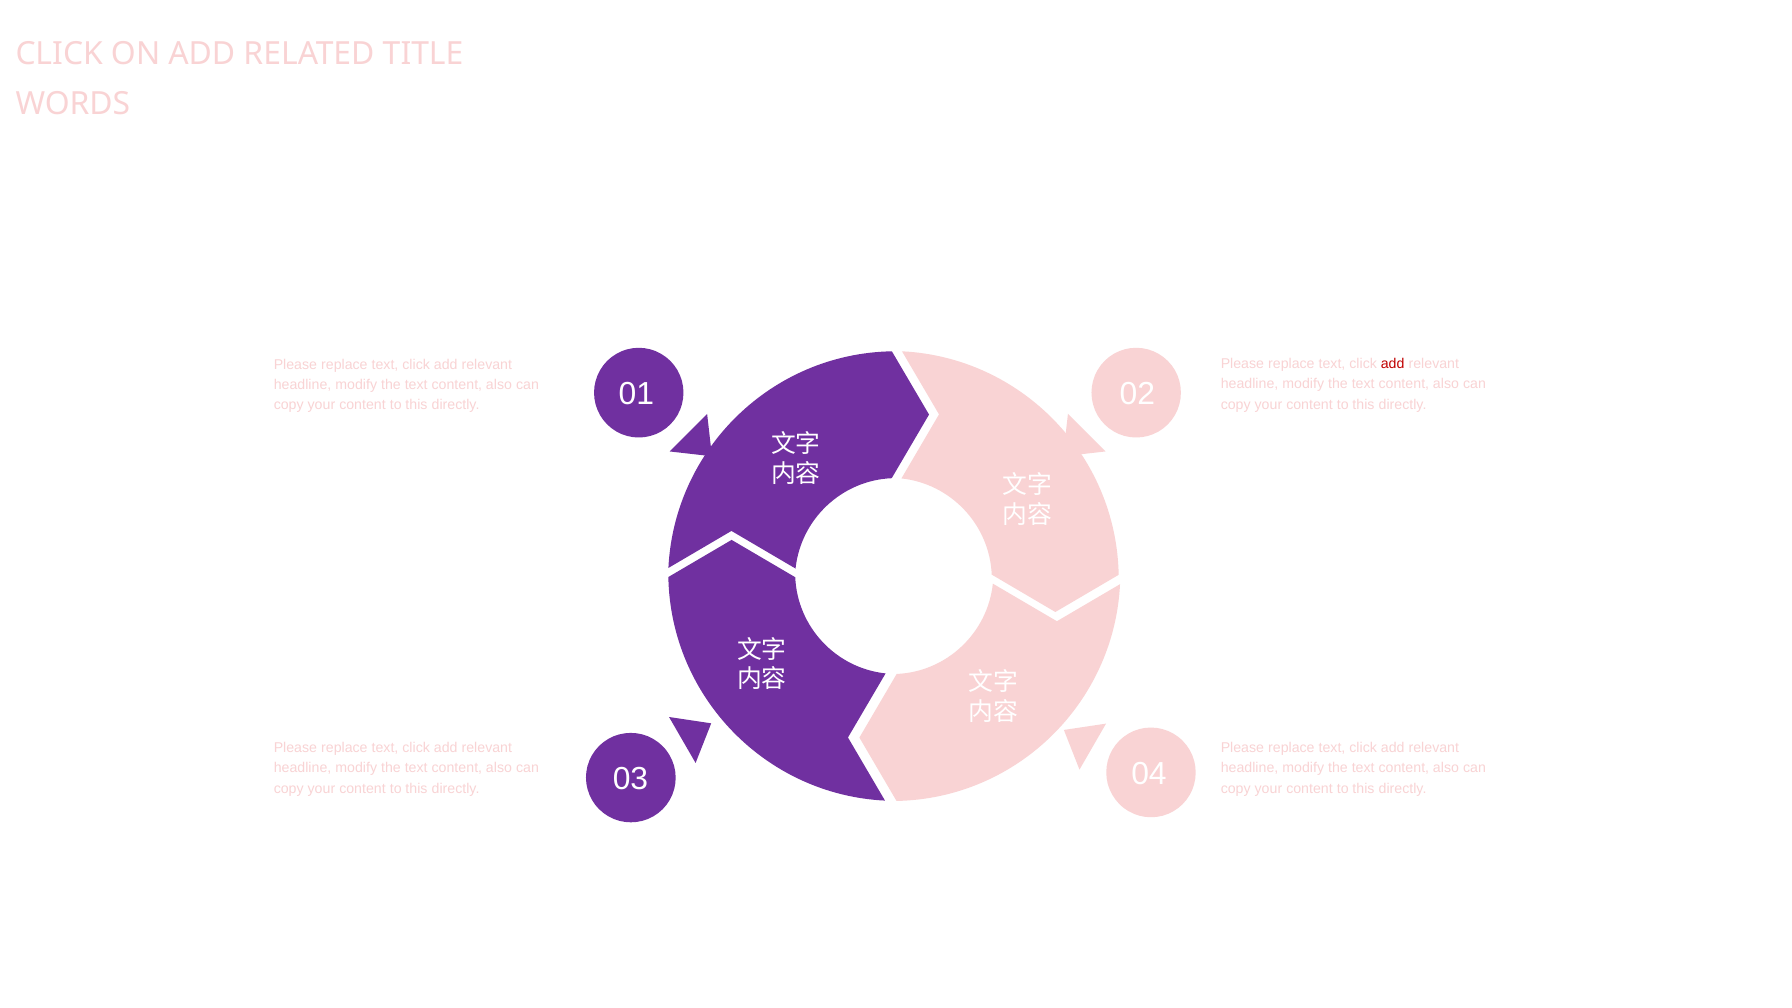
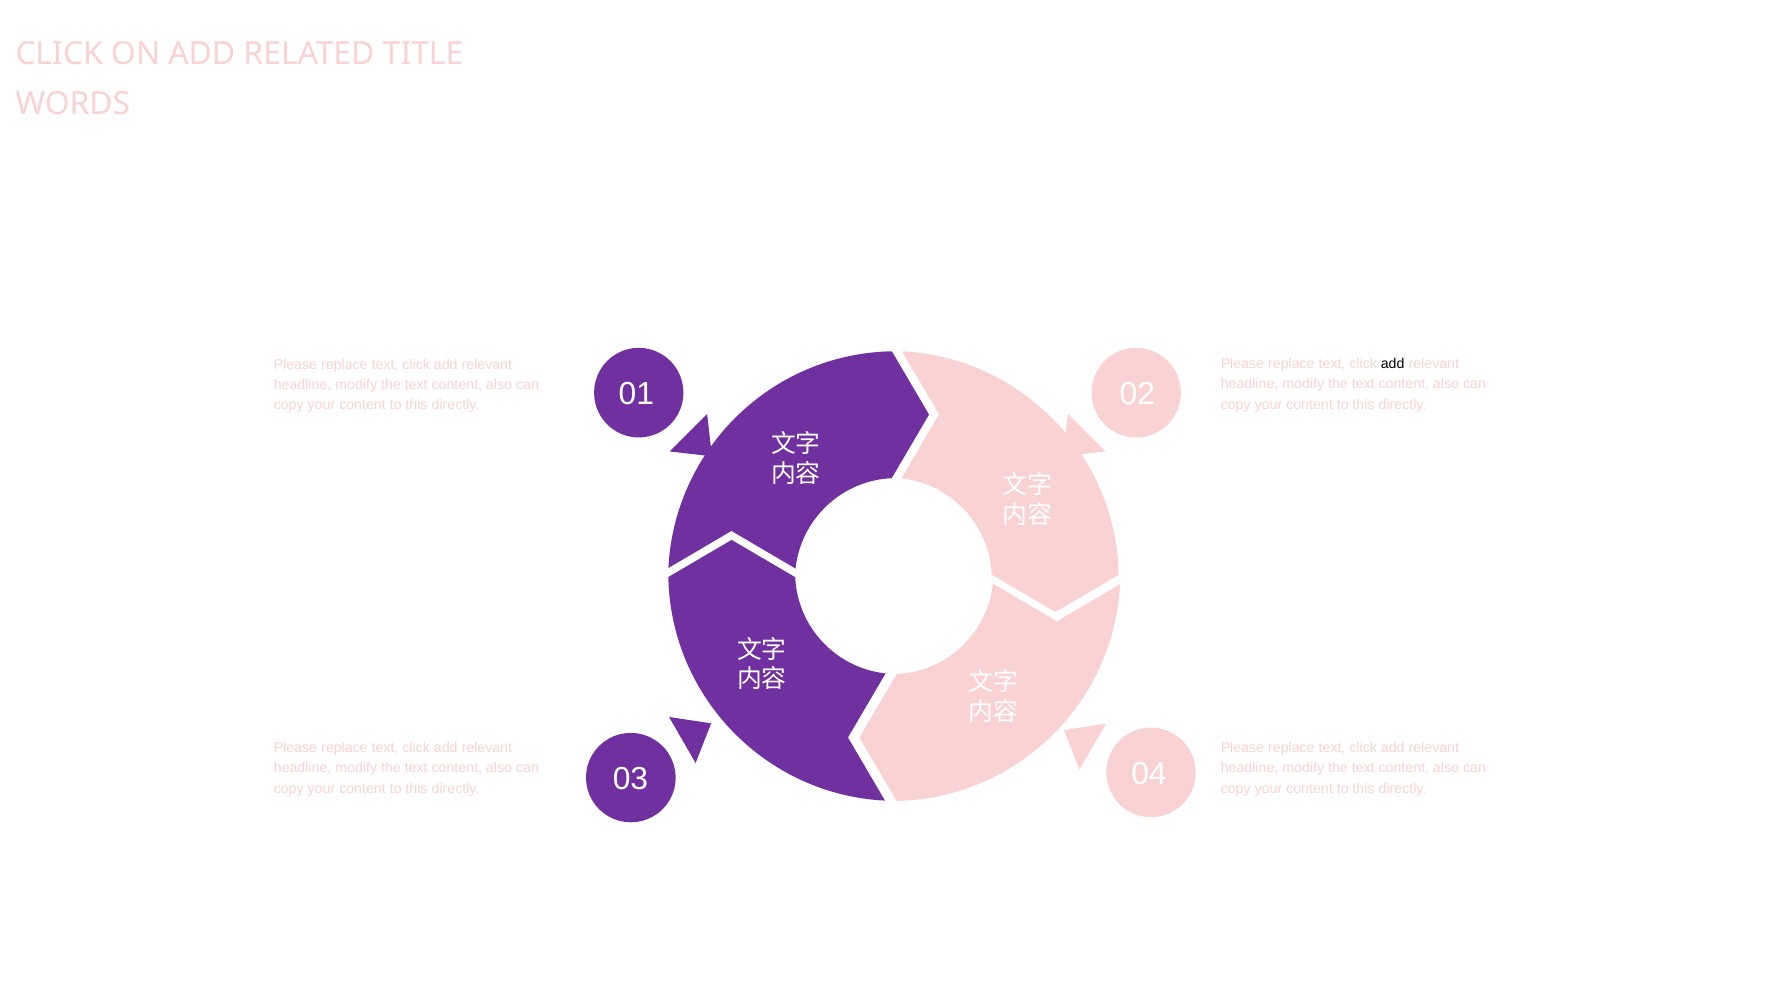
add colour: red -> black (1393, 364)
